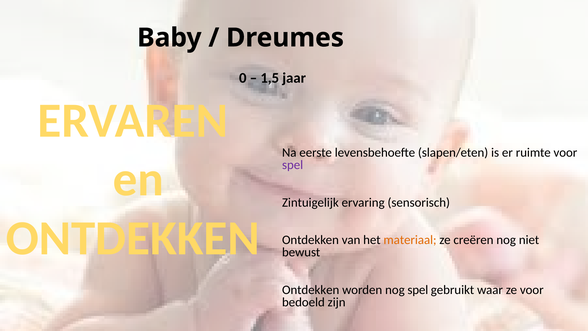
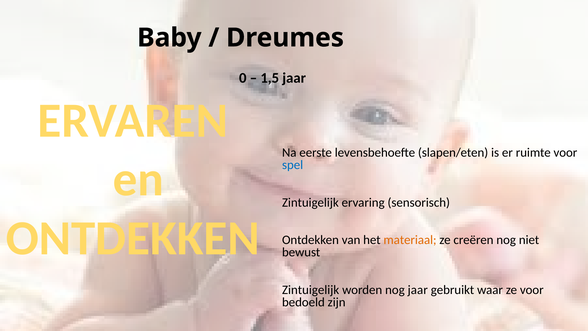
spel colour: purple -> blue (293, 165)
Ontdekken: Ontdekken -> Zintuigelijk (311, 290)
nog spel: spel -> jaar (418, 290)
